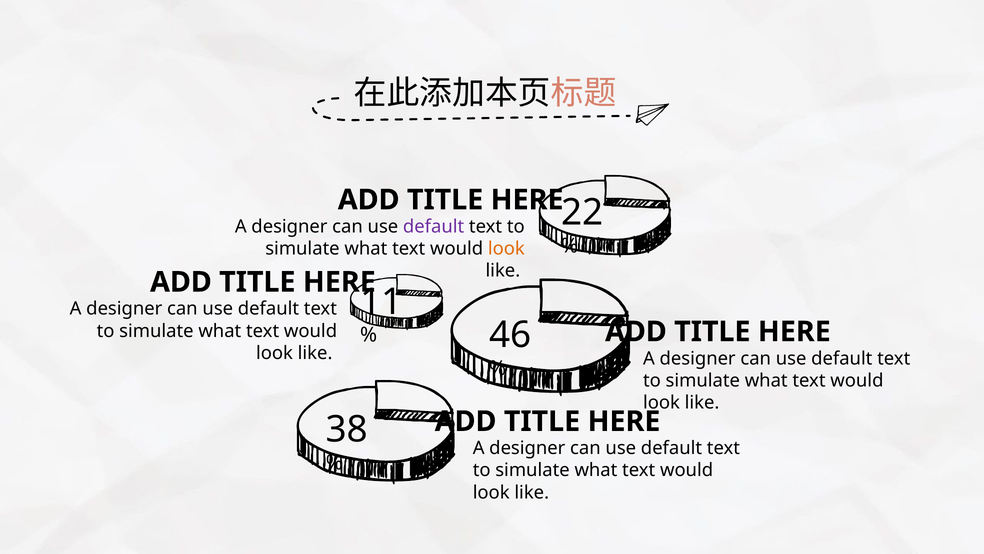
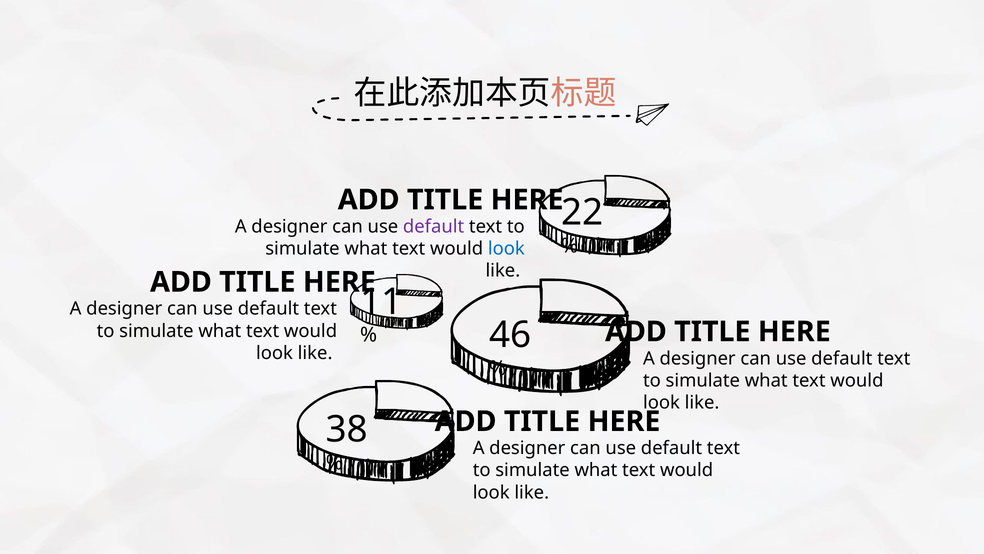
look colour: orange -> blue (506, 248)
